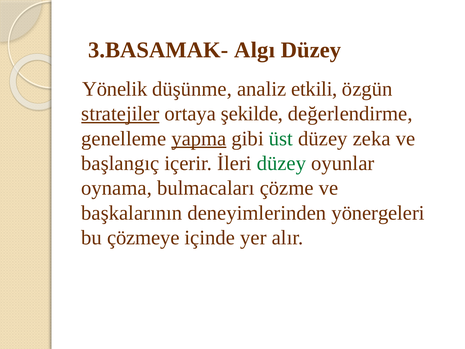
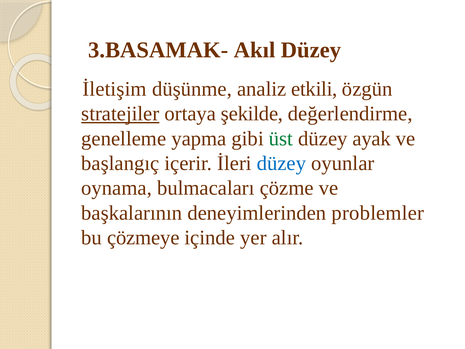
Algı: Algı -> Akıl (255, 50)
Yönelik: Yönelik -> İletişim (115, 89)
yapma underline: present -> none (199, 138)
zeka: zeka -> ayak (372, 138)
düzey colour: green -> blue (281, 163)
yönergeleri: yönergeleri -> problemler (378, 213)
